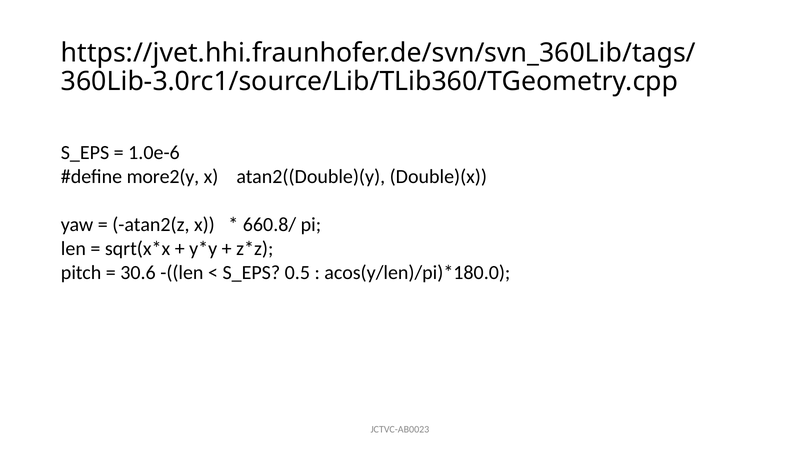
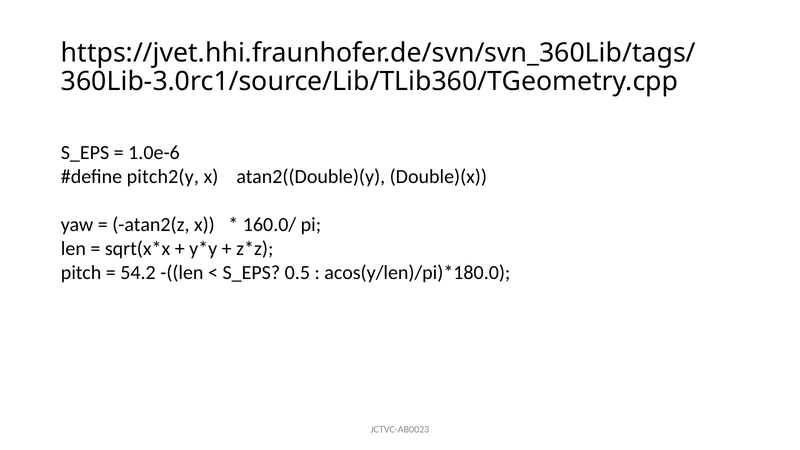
more2(y: more2(y -> pitch2(y (163, 177)
660.8/: 660.8/ -> 160.0/ (270, 225)
30.6: 30.6 -> 54.2 (138, 273)
